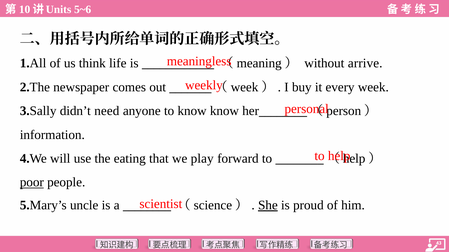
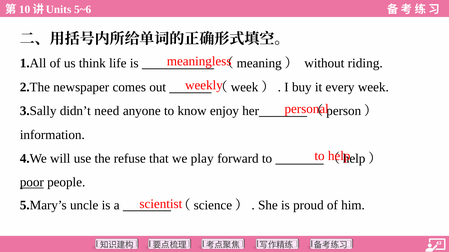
arrive: arrive -> riding (365, 63)
know know: know -> enjoy (224, 111)
eating: eating -> refuse (130, 159)
She underline: present -> none (268, 206)
